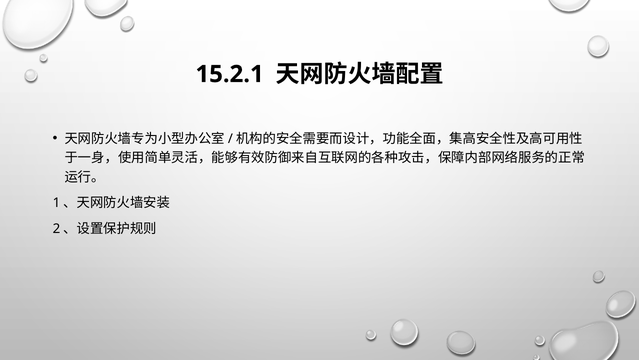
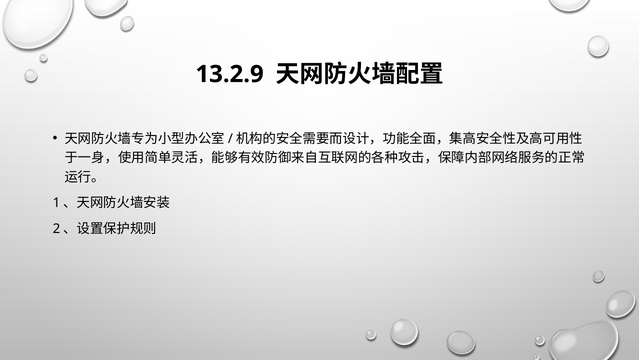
15.2.1: 15.2.1 -> 13.2.9 (230, 74)
